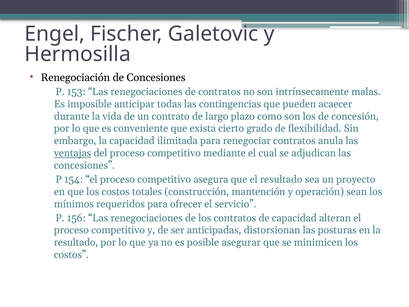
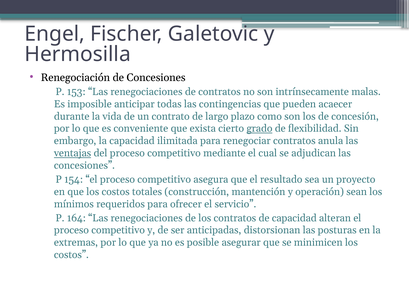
grado underline: none -> present (259, 128)
156: 156 -> 164 (76, 218)
resultado: resultado -> extremas (76, 242)
